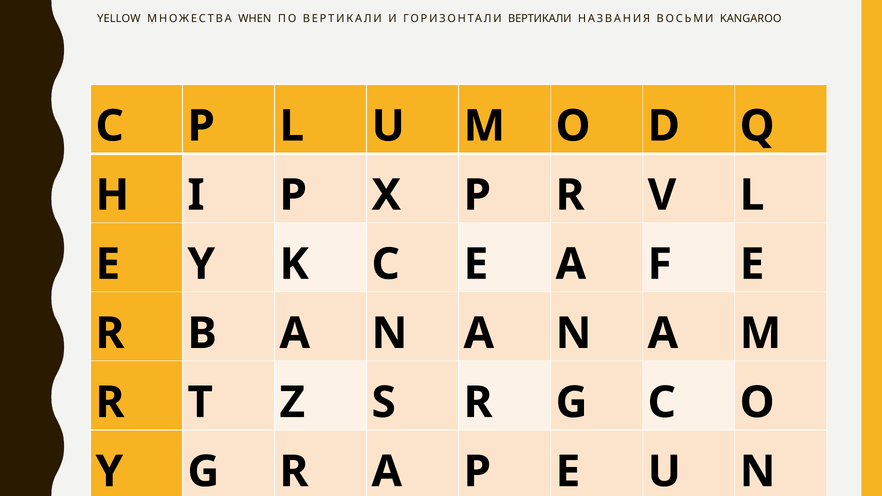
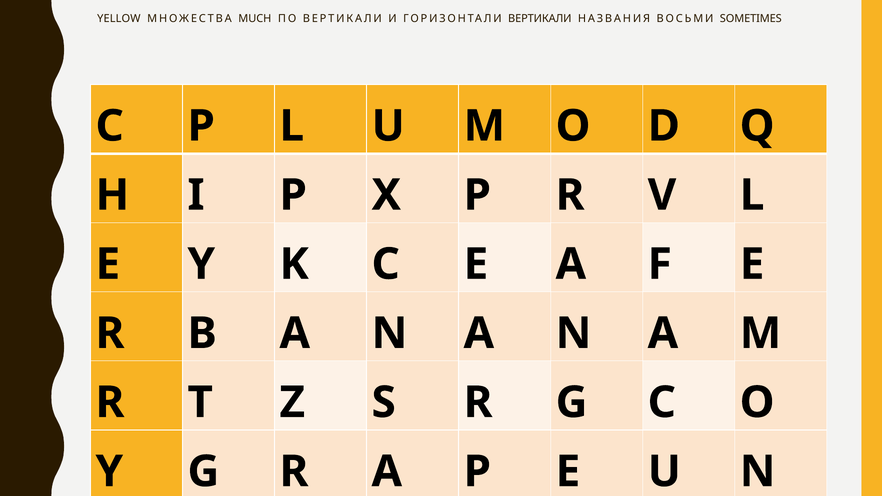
WHEN: WHEN -> MUCH (255, 19)
KANGAROO: KANGAROO -> SOMETIMES (751, 19)
